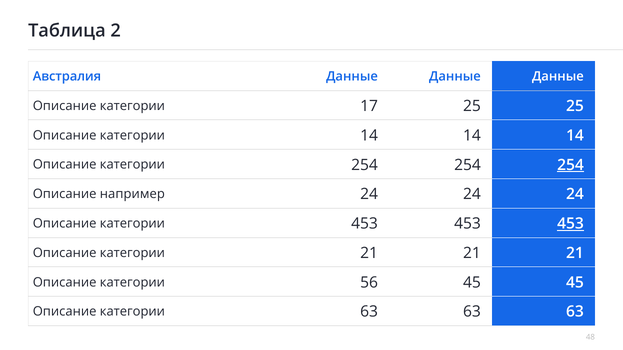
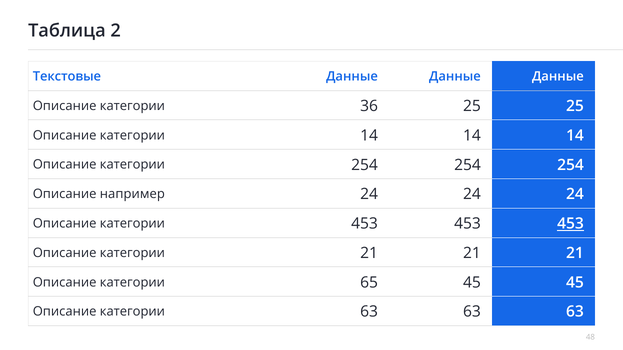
Австралия: Австралия -> Текстовые (67, 77)
17: 17 -> 36 (369, 106)
254 underline: present -> none (570, 165)
56: 56 -> 65 (369, 283)
